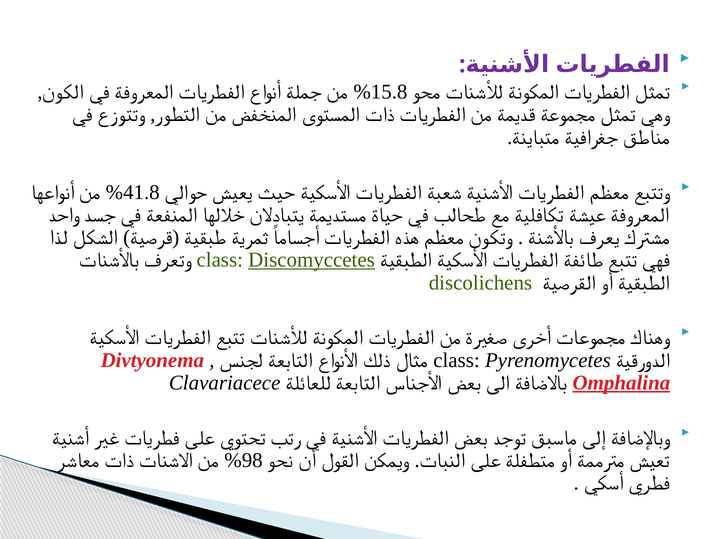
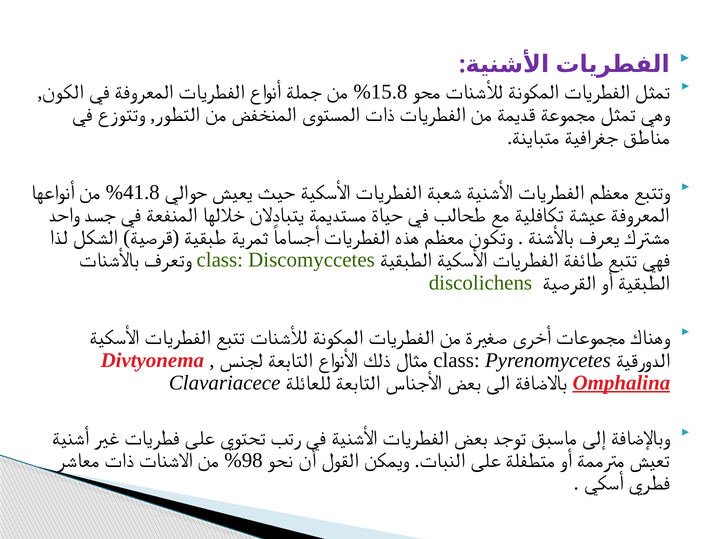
Discomyccetes underline: present -> none (312, 260)
